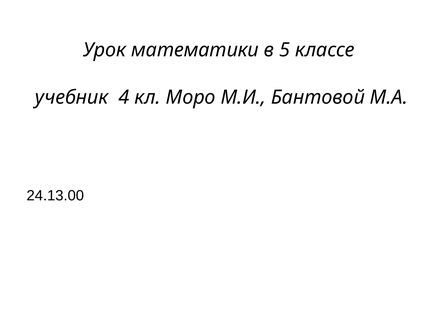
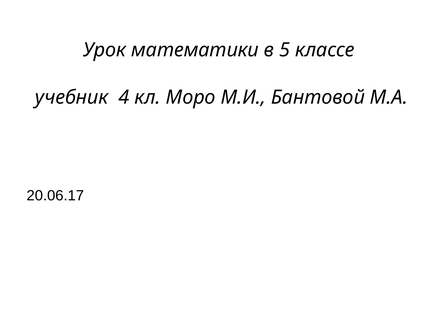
24.13.00: 24.13.00 -> 20.06.17 (55, 196)
